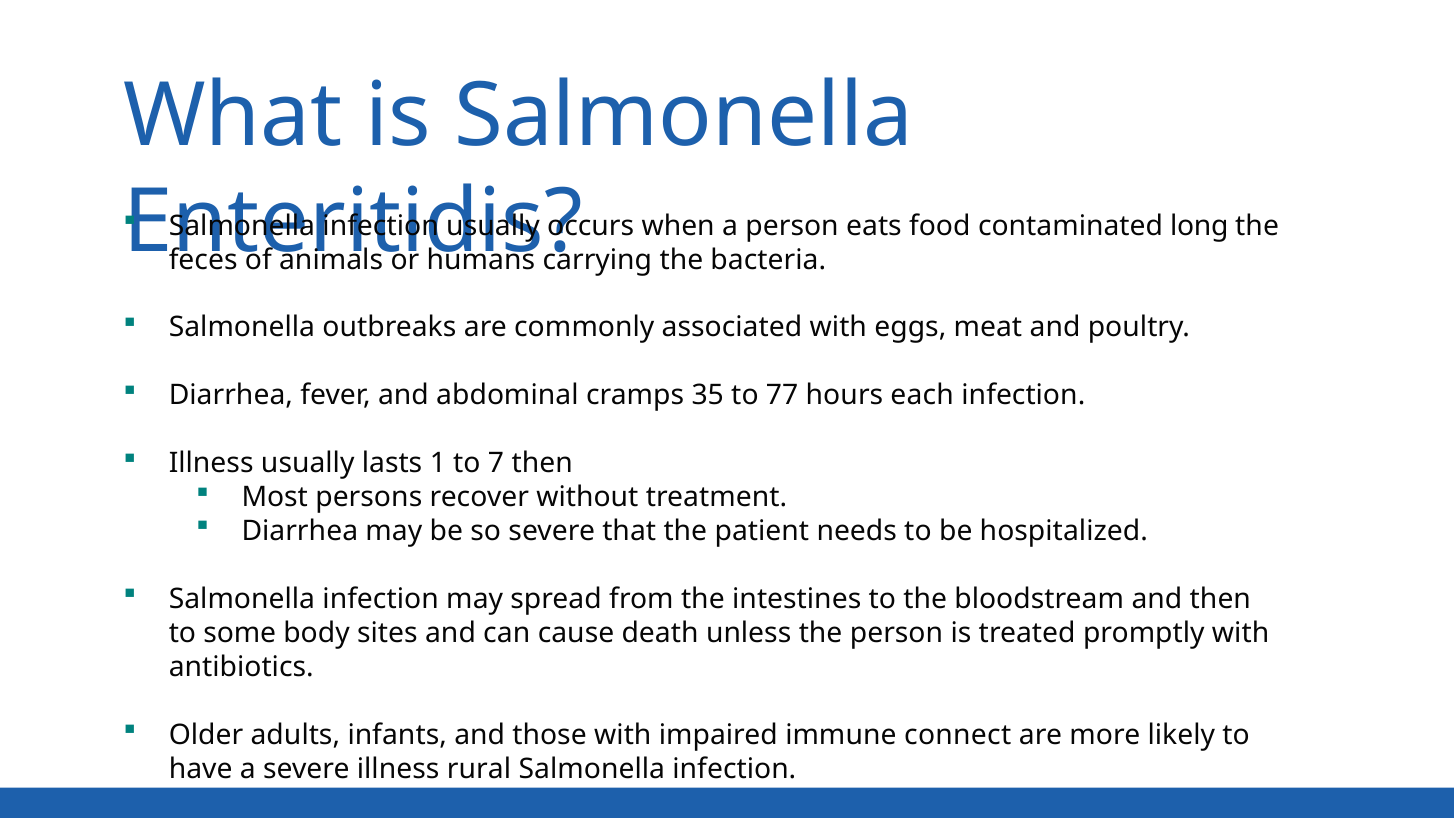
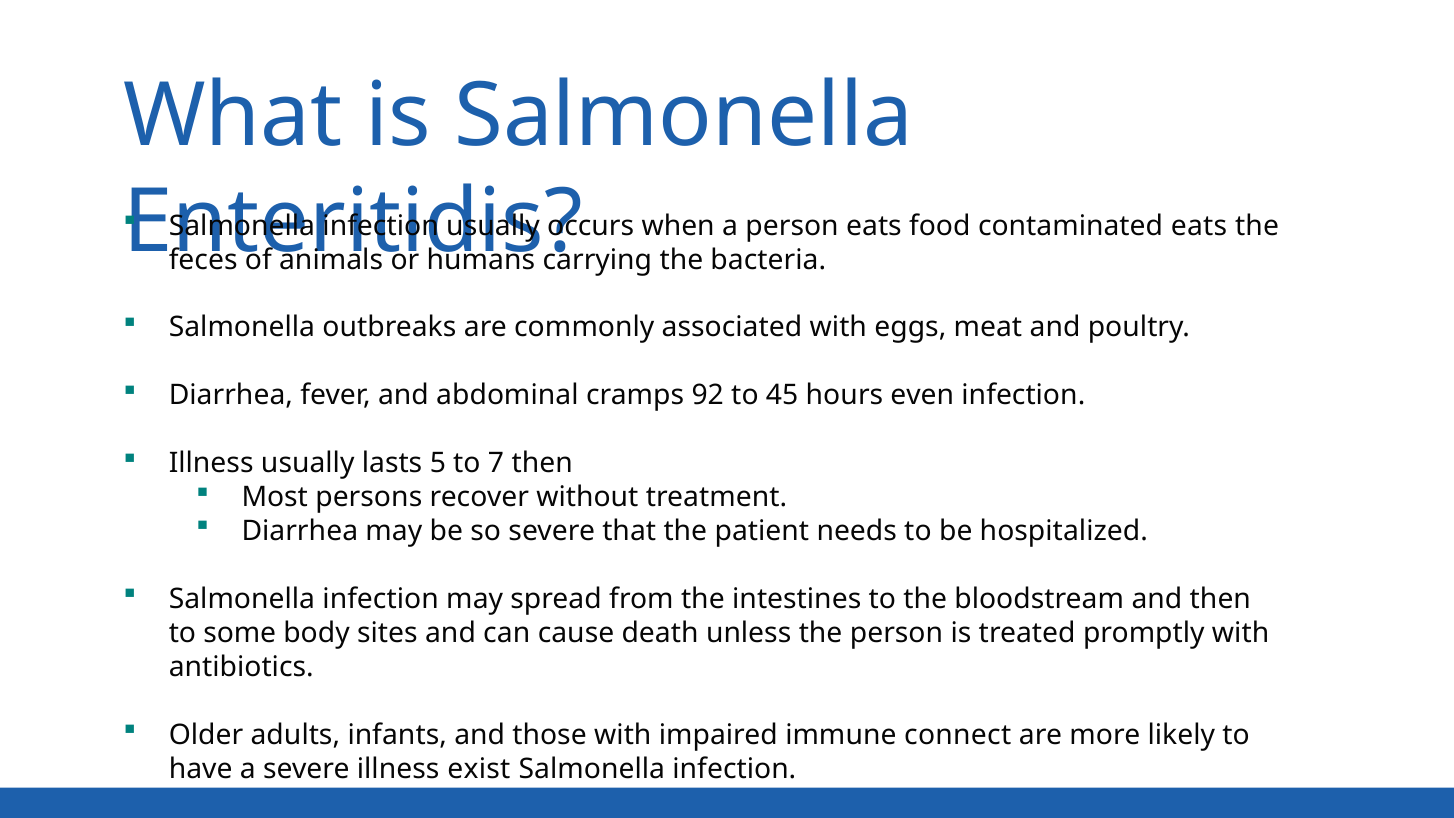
contaminated long: long -> eats (1199, 226)
35: 35 -> 92 (708, 395)
77: 77 -> 45 (782, 395)
each: each -> even (922, 395)
1: 1 -> 5 (438, 463)
rural: rural -> exist (479, 769)
